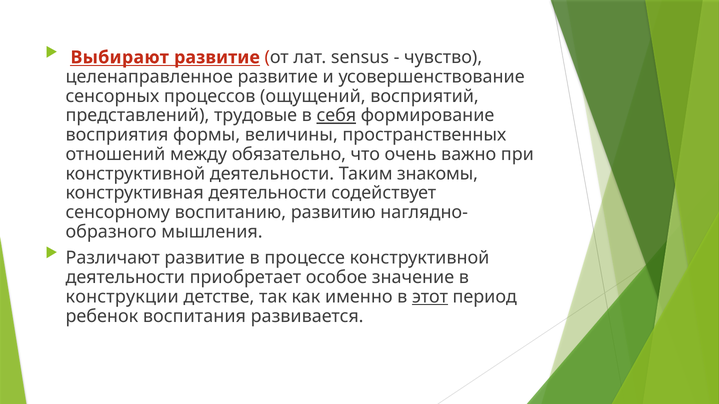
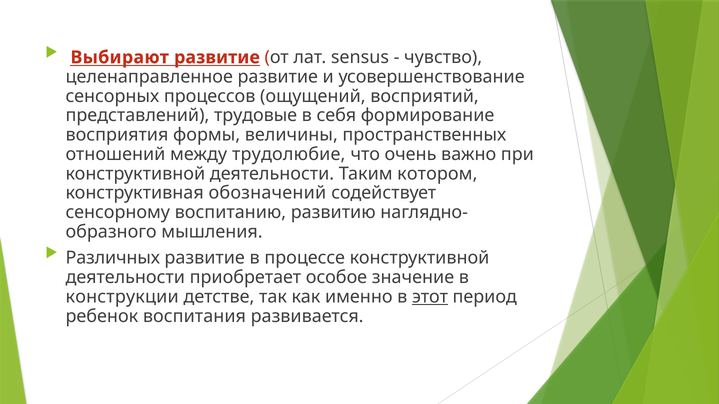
себя underline: present -> none (336, 116)
обязательно: обязательно -> трудолюбие (289, 154)
знакомы: знакомы -> котором (437, 174)
конструктивная деятельности: деятельности -> обозначений (267, 193)
Различают: Различают -> Различных (113, 258)
